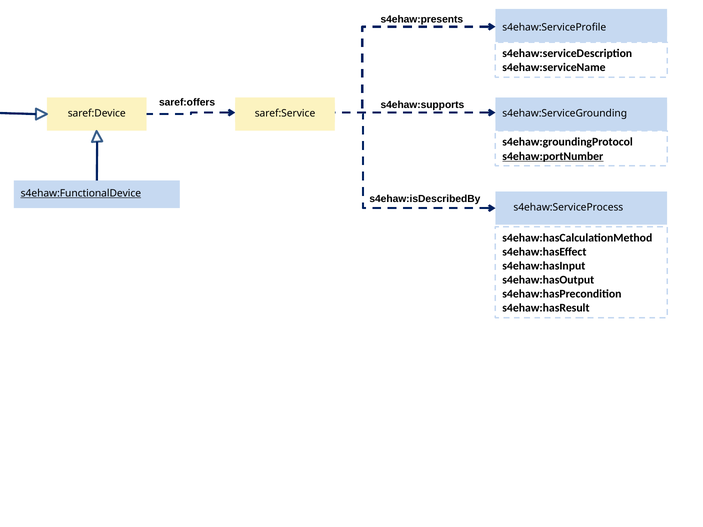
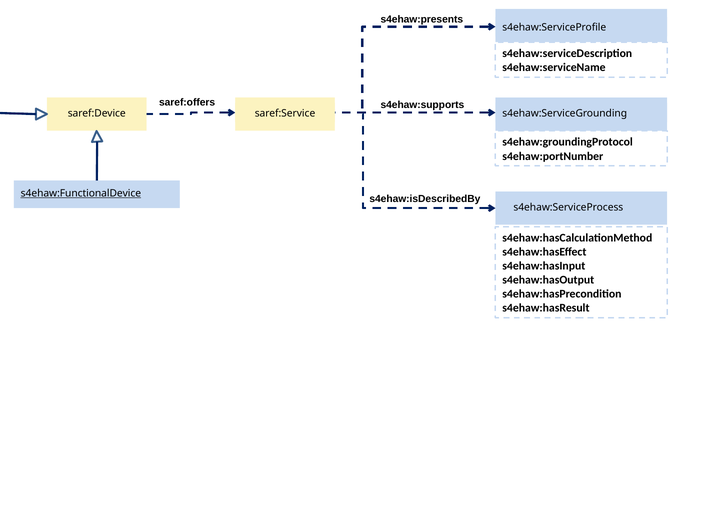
s4ehaw:portNumber underline: present -> none (553, 156)
